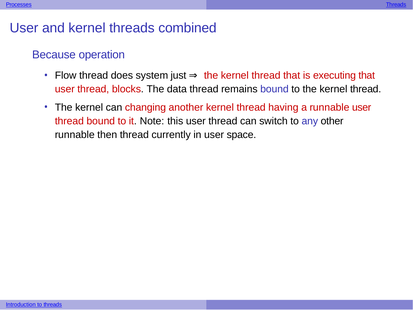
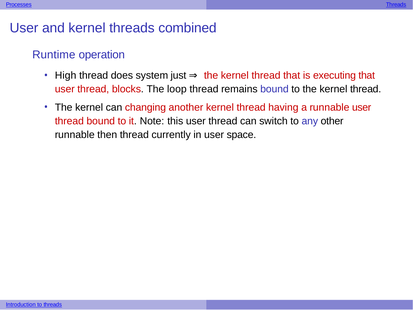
Because: Because -> Runtime (54, 55)
Flow: Flow -> High (66, 76)
data: data -> loop (177, 89)
